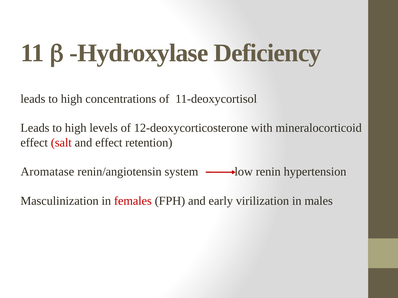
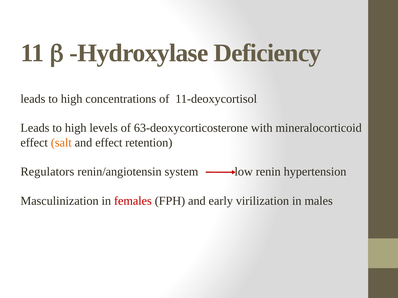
12-deoxycorticosterone: 12-deoxycorticosterone -> 63-deoxycorticosterone (191, 128)
salt colour: red -> orange (61, 143)
Aromatase: Aromatase -> Regulators (47, 172)
